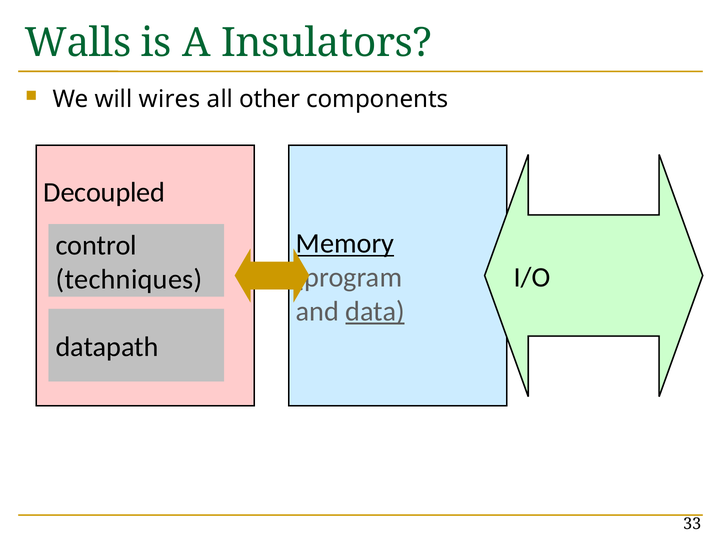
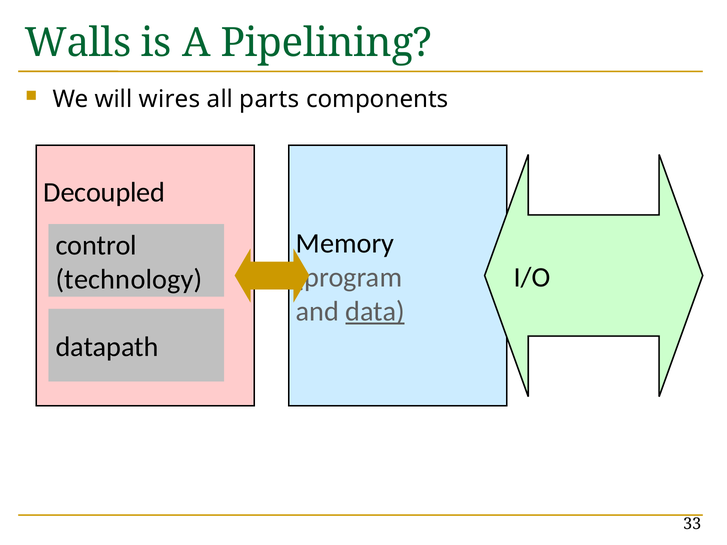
Insulators: Insulators -> Pipelining (326, 43)
other: other -> parts (269, 99)
Memory underline: present -> none (345, 244)
techniques: techniques -> technology (129, 279)
